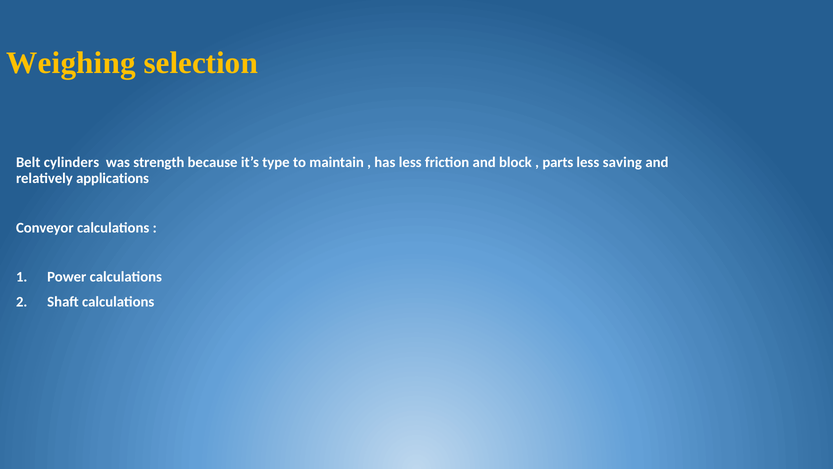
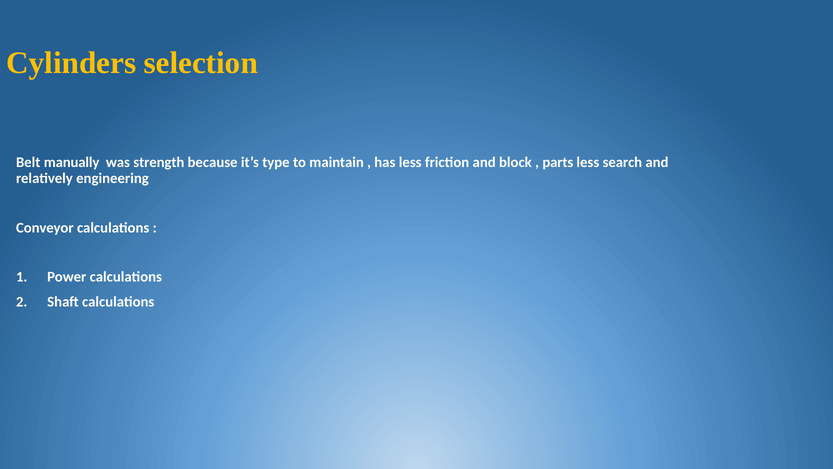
Weighing: Weighing -> Cylinders (71, 63)
cylinders: cylinders -> manually (72, 162)
saving: saving -> search (622, 162)
applications: applications -> engineering (112, 178)
